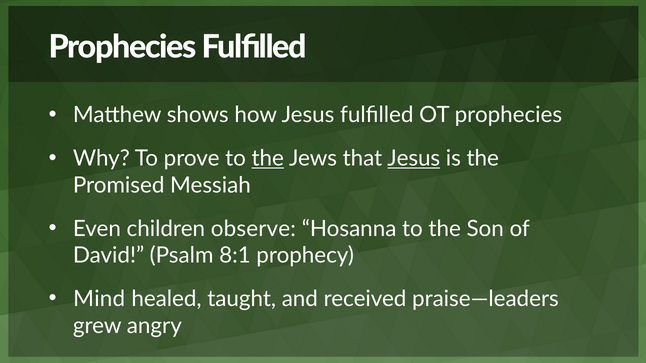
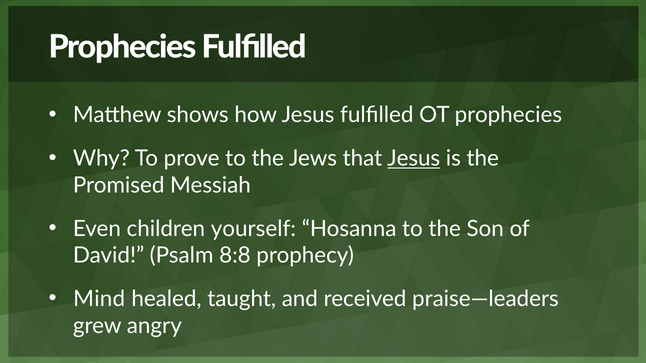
the underline: present -> none (268, 159)
observe: observe -> yourself (253, 229)
8:1: 8:1 -> 8:8 (235, 256)
